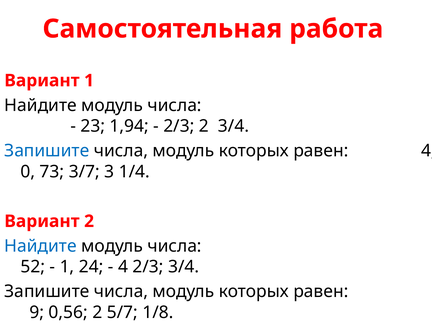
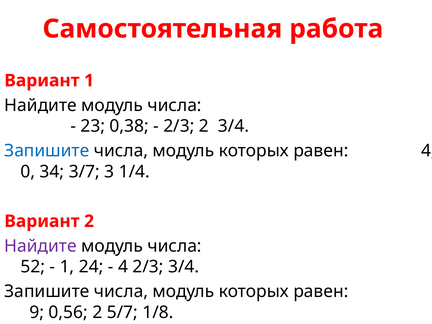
1,94: 1,94 -> 0,38 (129, 126)
73: 73 -> 34 (52, 172)
Найдите colour: blue -> purple (40, 246)
